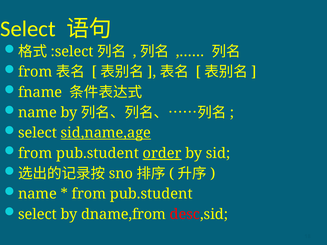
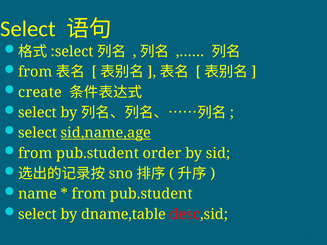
fname: fname -> create (40, 92)
name: name -> select (37, 113)
order underline: present -> none (162, 153)
dname,from: dname,from -> dname,table (124, 214)
